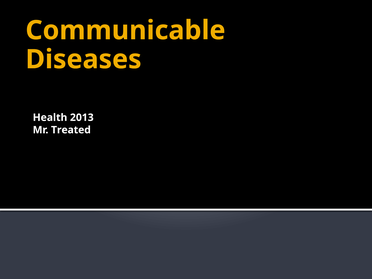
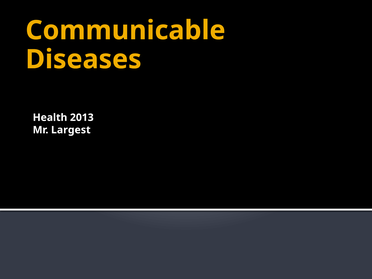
Treated: Treated -> Largest (71, 130)
